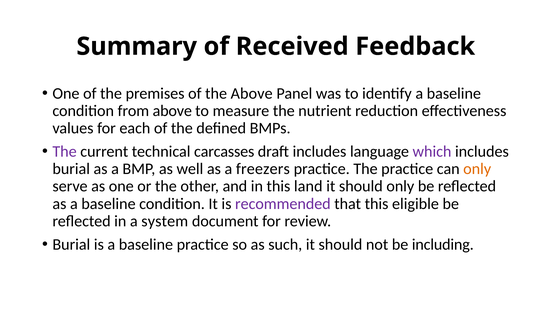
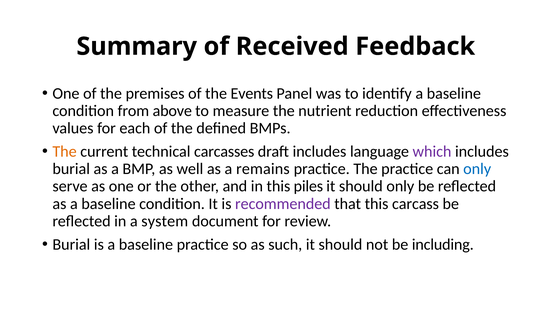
the Above: Above -> Events (252, 93)
The colour: purple -> orange (65, 151)
freezers: freezers -> remains (263, 169)
only colour: orange -> blue (477, 169)
land: land -> piles (308, 186)
eligible: eligible -> carcass (416, 203)
